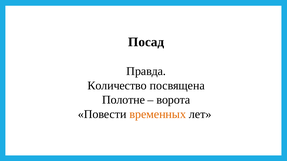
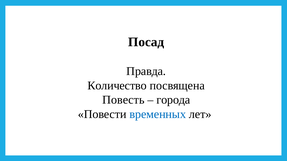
Полотне: Полотне -> Повесть (123, 100)
ворота: ворота -> города (173, 100)
временных colour: orange -> blue (158, 114)
